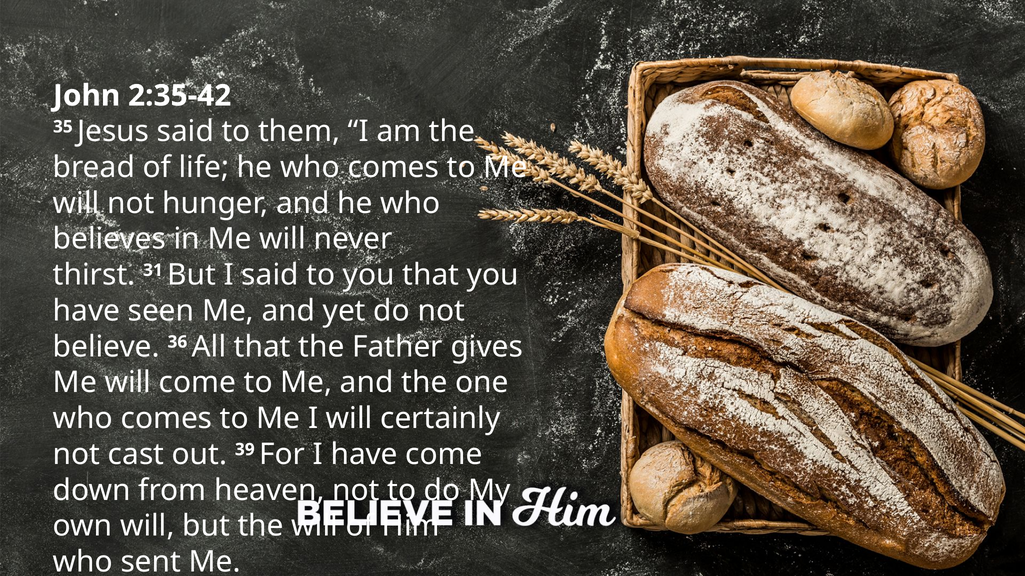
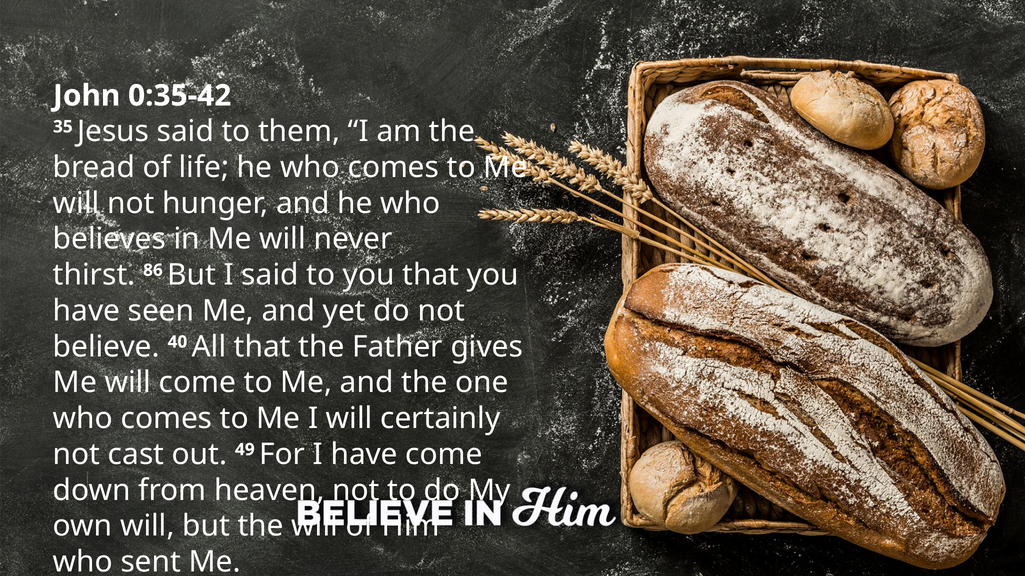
2:35-42: 2:35-42 -> 0:35-42 (180, 96)
31: 31 -> 86 (153, 270)
36: 36 -> 40 (177, 342)
39: 39 -> 49 (245, 450)
